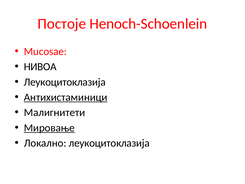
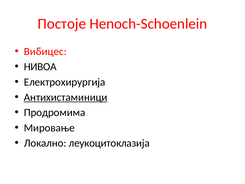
Mucosae: Mucosae -> Вибицес (45, 51)
Леукоцитоклазија: Леукоцитоклазија -> Електрохирургија (65, 82)
Малигнитети: Малигнитети -> Продромима (55, 112)
Мировање underline: present -> none (49, 128)
